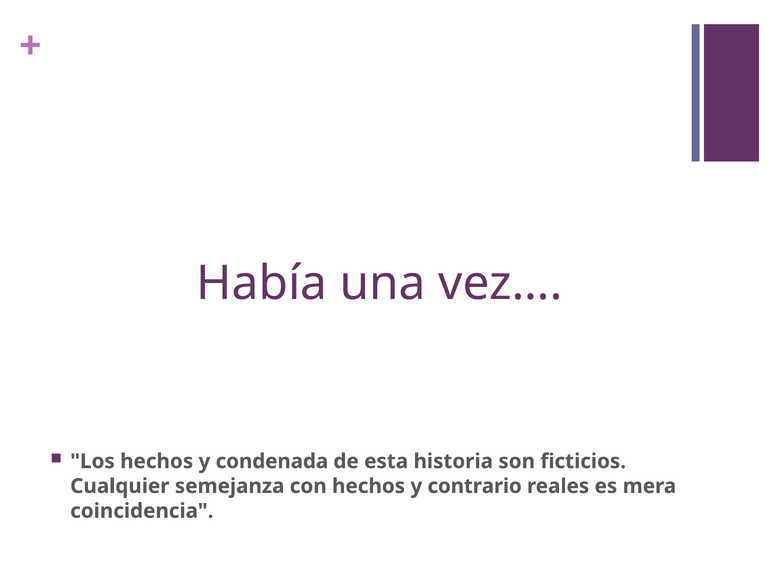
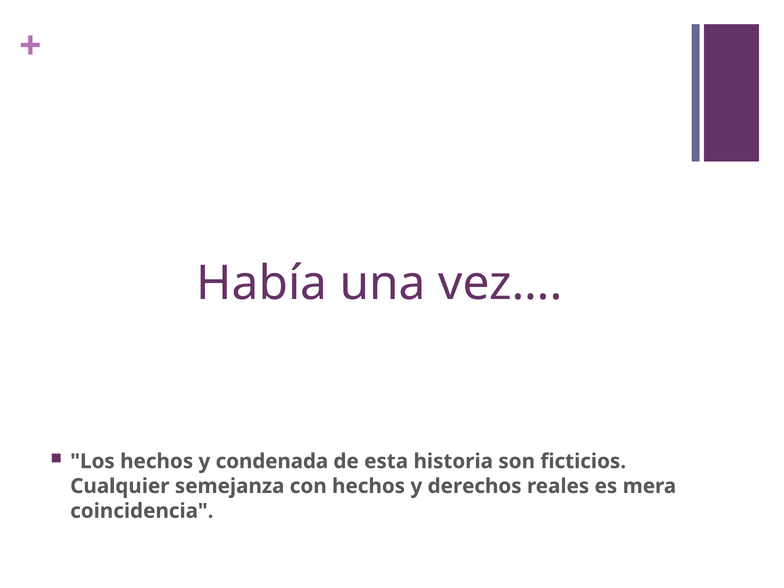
contrario: contrario -> derechos (475, 486)
